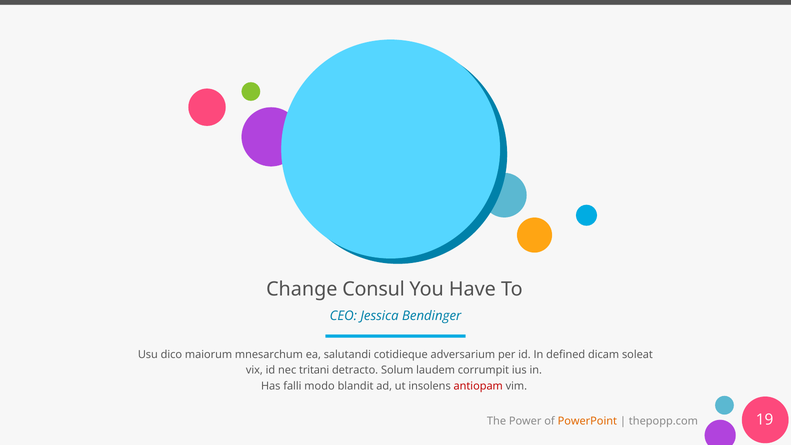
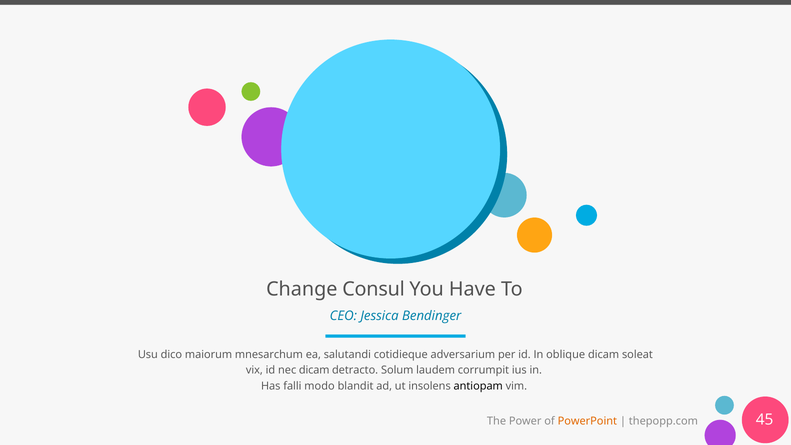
defined: defined -> oblique (566, 354)
nec tritani: tritani -> dicam (314, 370)
antiopam colour: red -> black (478, 386)
19: 19 -> 45 (765, 420)
